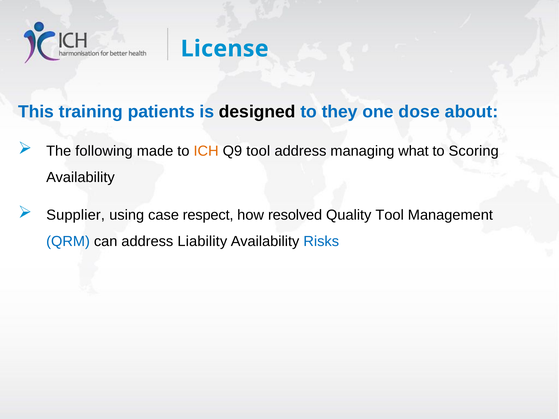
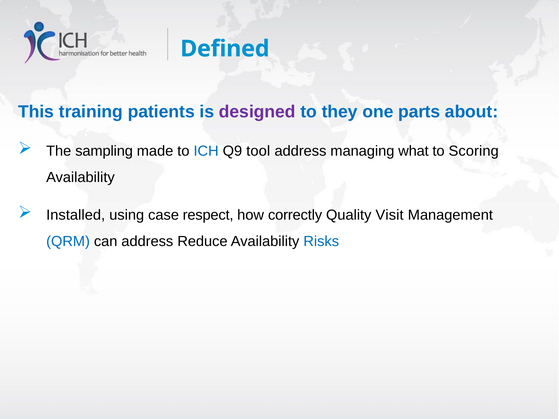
License: License -> Defined (225, 49)
designed colour: black -> purple (257, 112)
dose: dose -> parts (419, 112)
following: following -> sampling (104, 151)
ICH colour: orange -> blue (206, 151)
Supplier: Supplier -> Installed (76, 215)
resolved: resolved -> correctly (295, 215)
Quality Tool: Tool -> Visit (390, 215)
Liability: Liability -> Reduce (202, 241)
